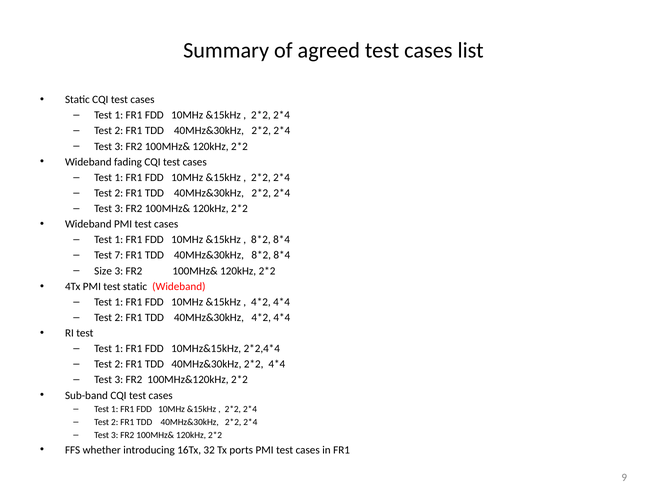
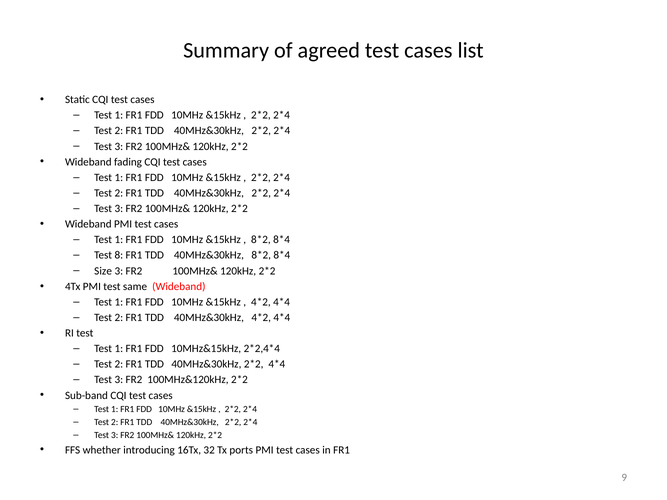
7: 7 -> 8 (119, 255)
test static: static -> same (135, 287)
